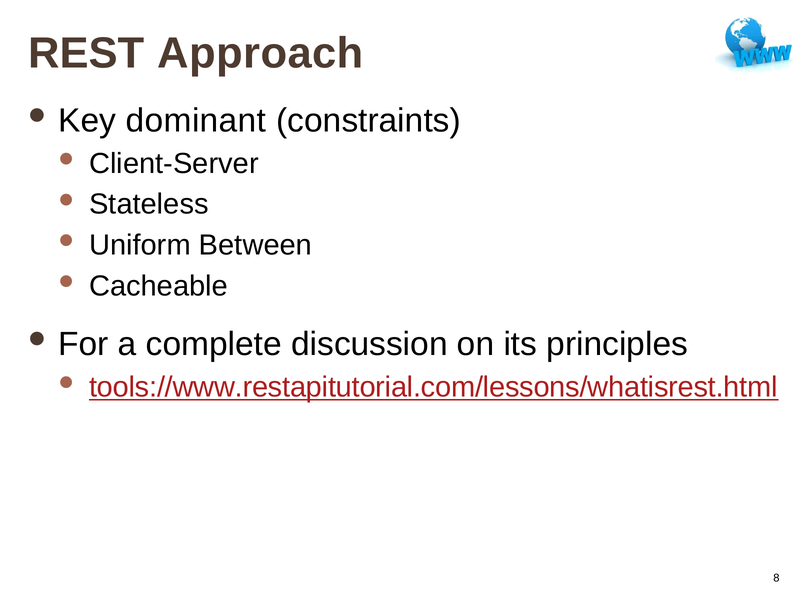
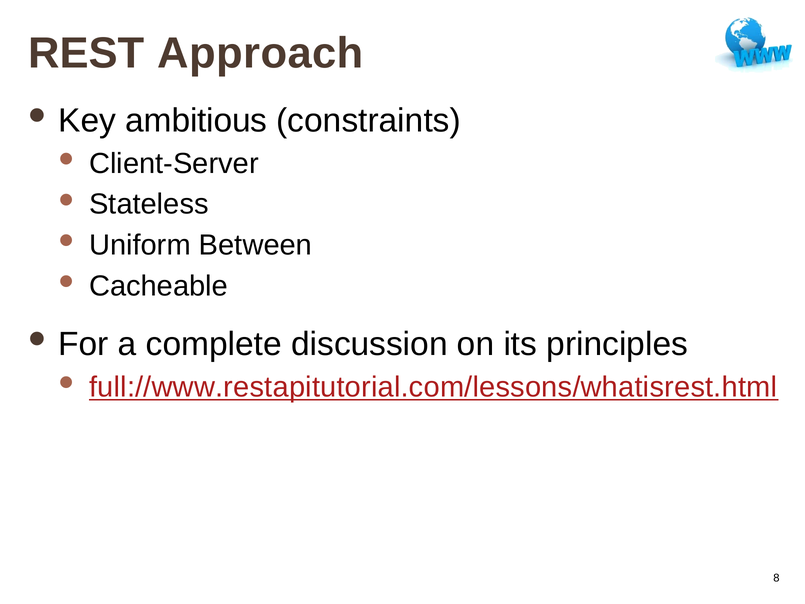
dominant: dominant -> ambitious (196, 120)
tools://www.restapitutorial.com/lessons/whatisrest.html: tools://www.restapitutorial.com/lessons/whatisrest.html -> full://www.restapitutorial.com/lessons/whatisrest.html (433, 387)
